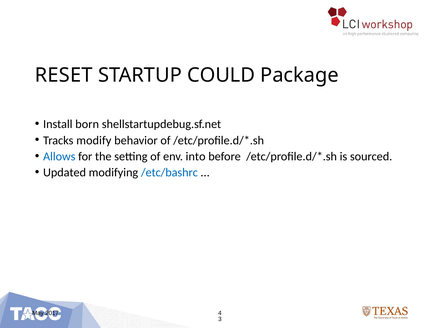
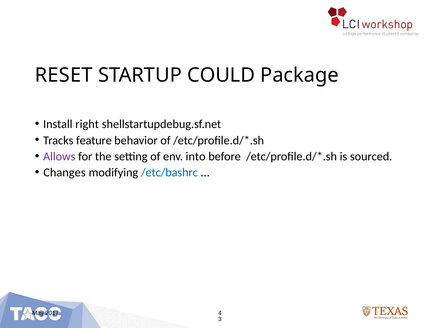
born: born -> right (87, 124)
modify: modify -> feature (94, 140)
Allows colour: blue -> purple (59, 156)
Updated: Updated -> Changes (65, 172)
